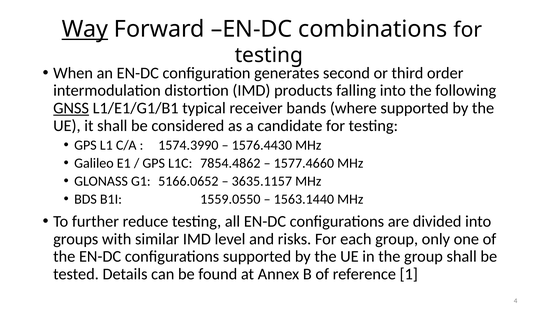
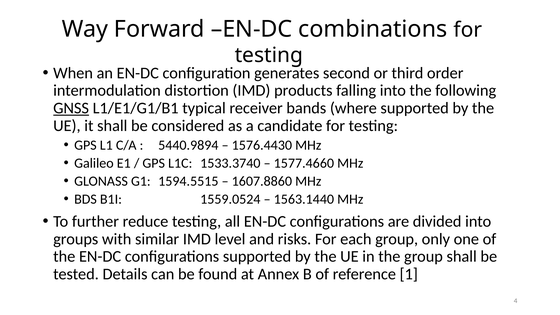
Way underline: present -> none (85, 29)
1574.3990: 1574.3990 -> 5440.9894 (188, 145)
7854.4862: 7854.4862 -> 1533.3740 (230, 163)
5166.0652: 5166.0652 -> 1594.5515 (188, 181)
3635.1157: 3635.1157 -> 1607.8860 (262, 181)
1559.0550: 1559.0550 -> 1559.0524 (230, 199)
